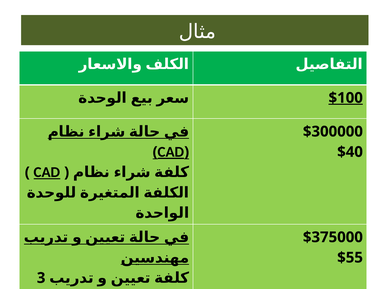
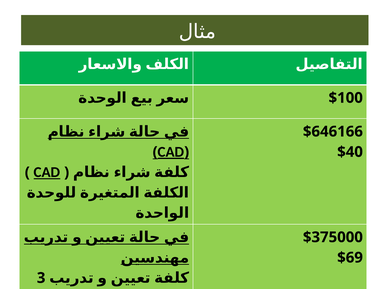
$100 underline: present -> none (346, 98)
$300000: $300000 -> $646166 (333, 132)
$55: $55 -> $69 (350, 258)
